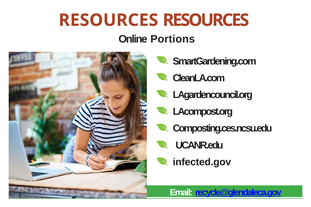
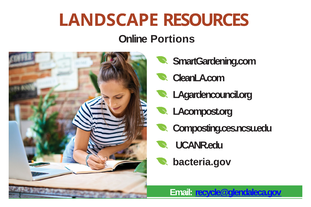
RESOURCES: RESOURCES -> LANDSCAPE (109, 20)
infected.gov: infected.gov -> bacteria.gov (202, 162)
